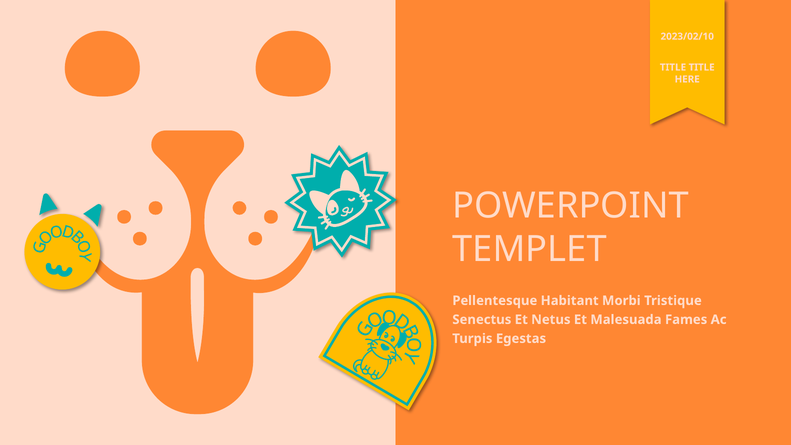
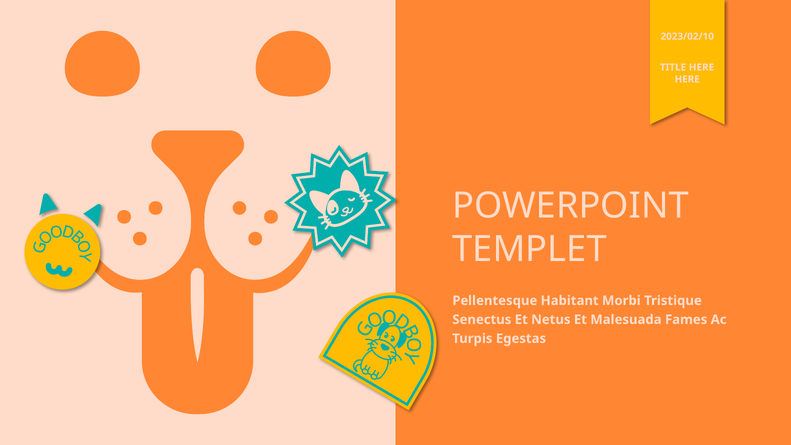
TITLE TITLE: TITLE -> HERE (702, 67)
